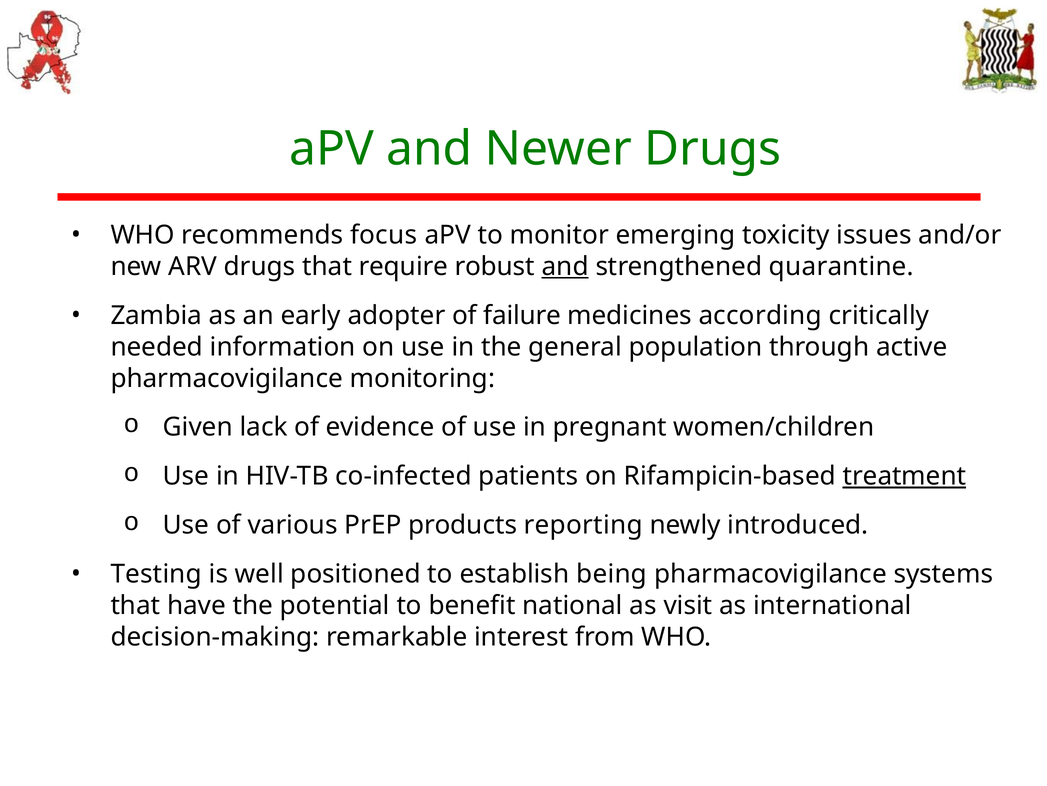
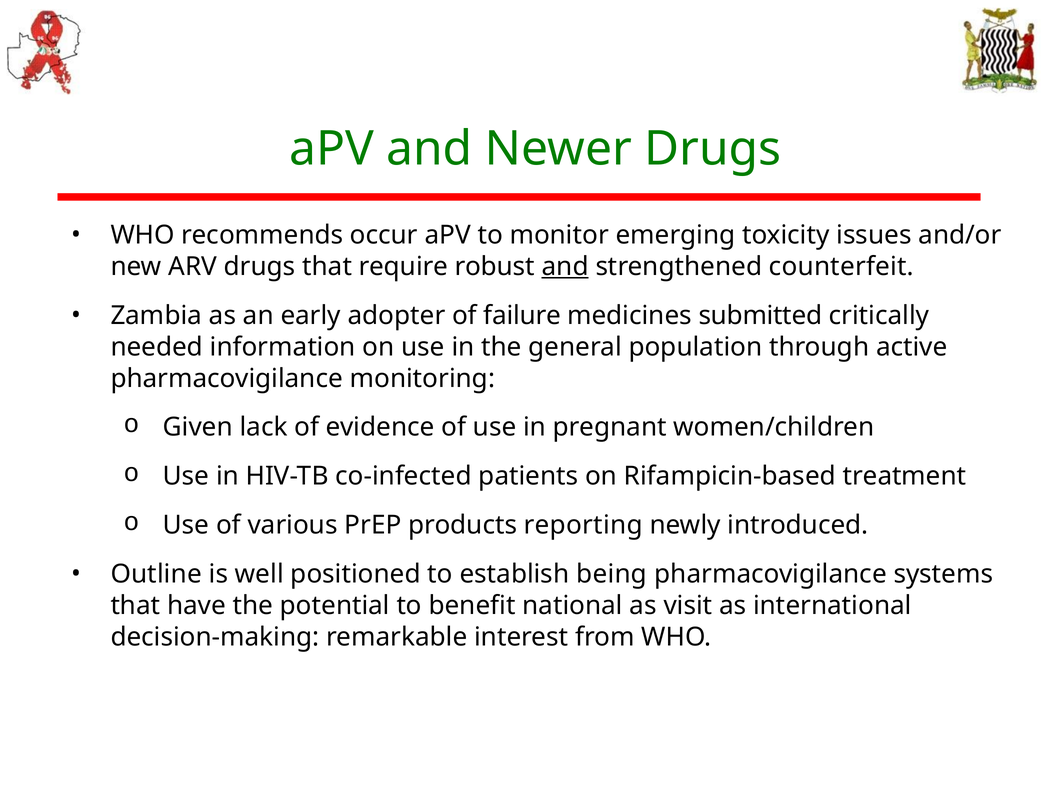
focus: focus -> occur (384, 235)
quarantine: quarantine -> counterfeit (841, 266)
according: according -> submitted (760, 315)
treatment underline: present -> none (904, 476)
Testing: Testing -> Outline (156, 574)
